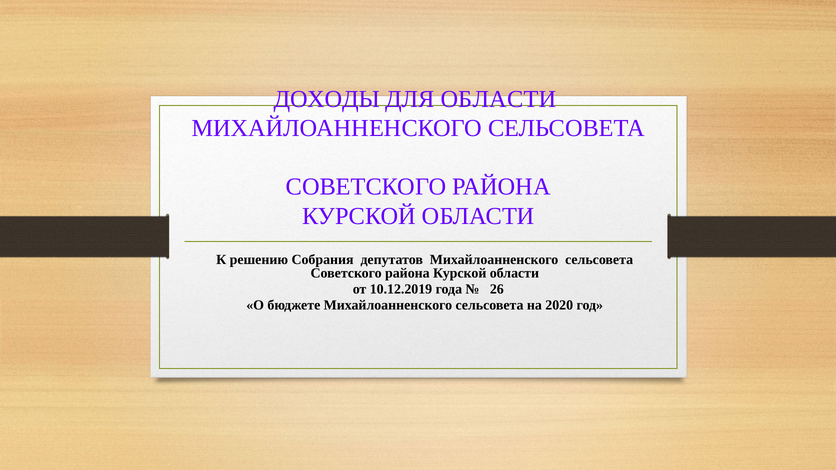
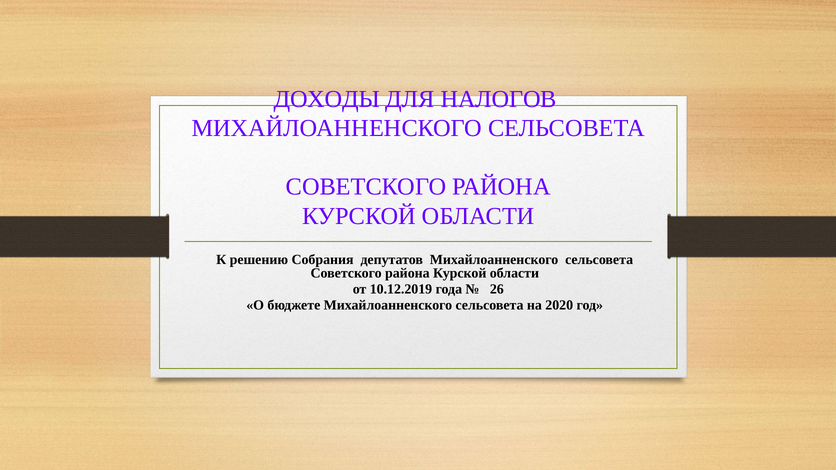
ДЛЯ ОБЛАСТИ: ОБЛАСТИ -> НАЛОГОВ (499, 99)
